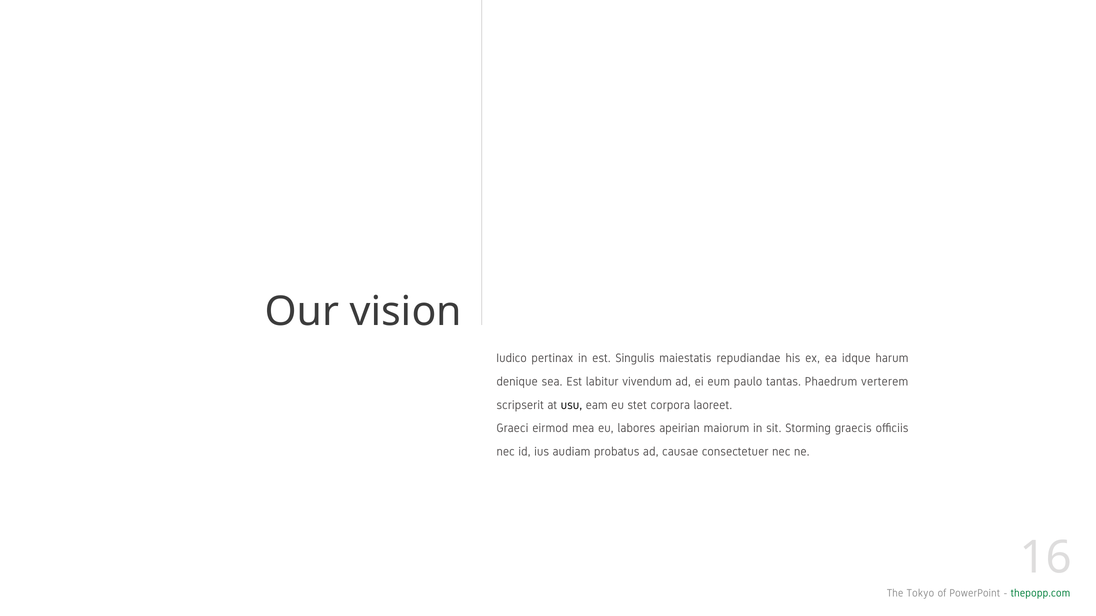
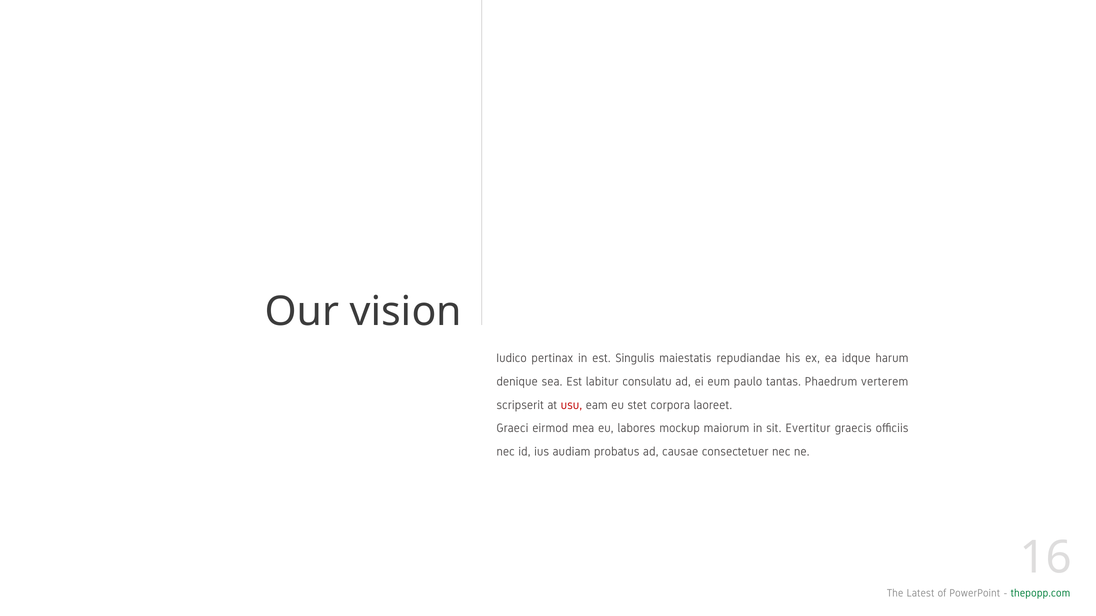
vivendum: vivendum -> consulatu (647, 382)
usu colour: black -> red (571, 405)
apeirian: apeirian -> mockup (680, 429)
Storming: Storming -> Evertitur (808, 429)
Tokyo: Tokyo -> Latest (920, 593)
